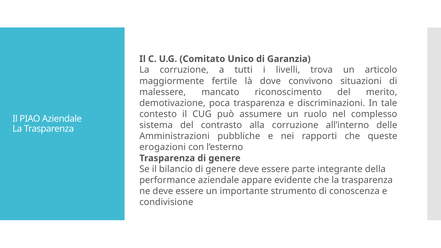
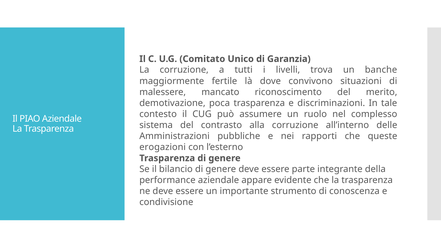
articolo: articolo -> banche (381, 70)
